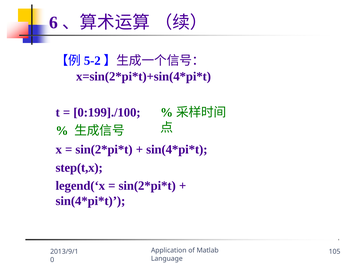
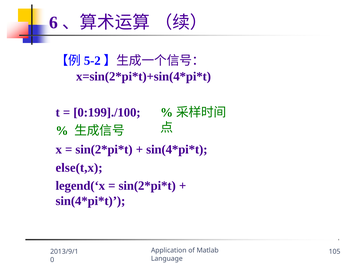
step(t,x: step(t,x -> else(t,x (79, 168)
